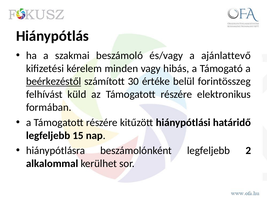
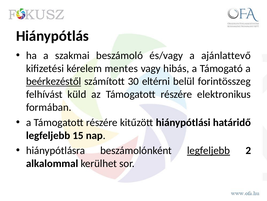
minden: minden -> mentes (121, 68)
értéke: értéke -> eltérni (156, 81)
legfeljebb underline: none -> present (209, 150)
